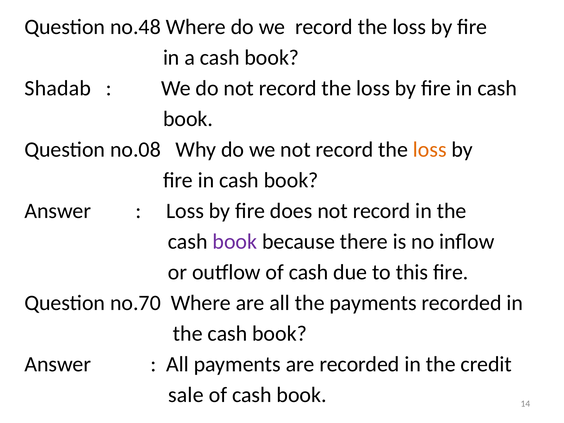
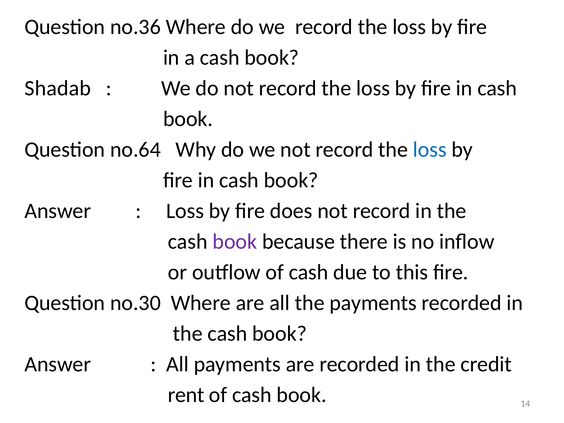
no.48: no.48 -> no.36 (135, 27)
no.08: no.08 -> no.64 (135, 150)
loss colour: orange -> blue (430, 150)
no.70: no.70 -> no.30 (135, 303)
sale: sale -> rent (186, 395)
